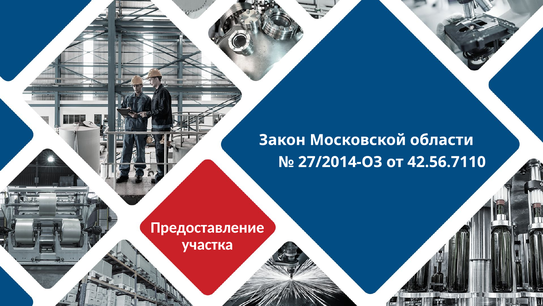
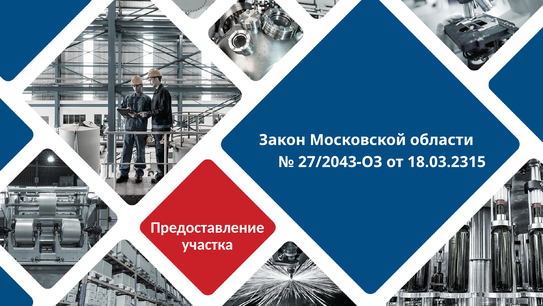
27/2014-ОЗ: 27/2014-ОЗ -> 27/2043-ОЗ (340, 162)
42.56.7110: 42.56.7110 -> 18.03.2315 (447, 162)
